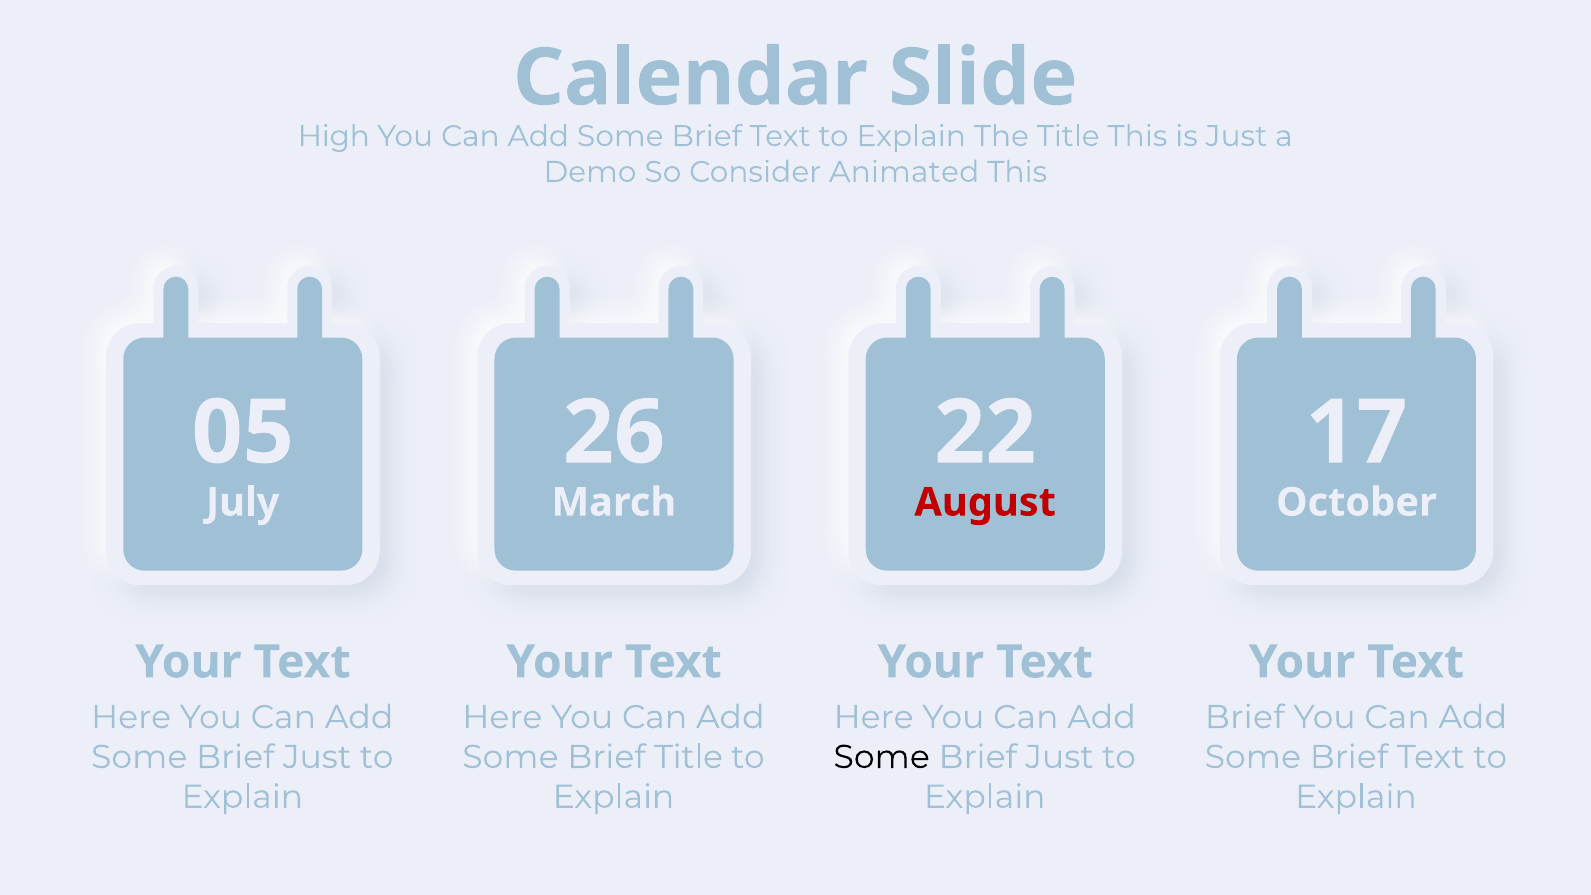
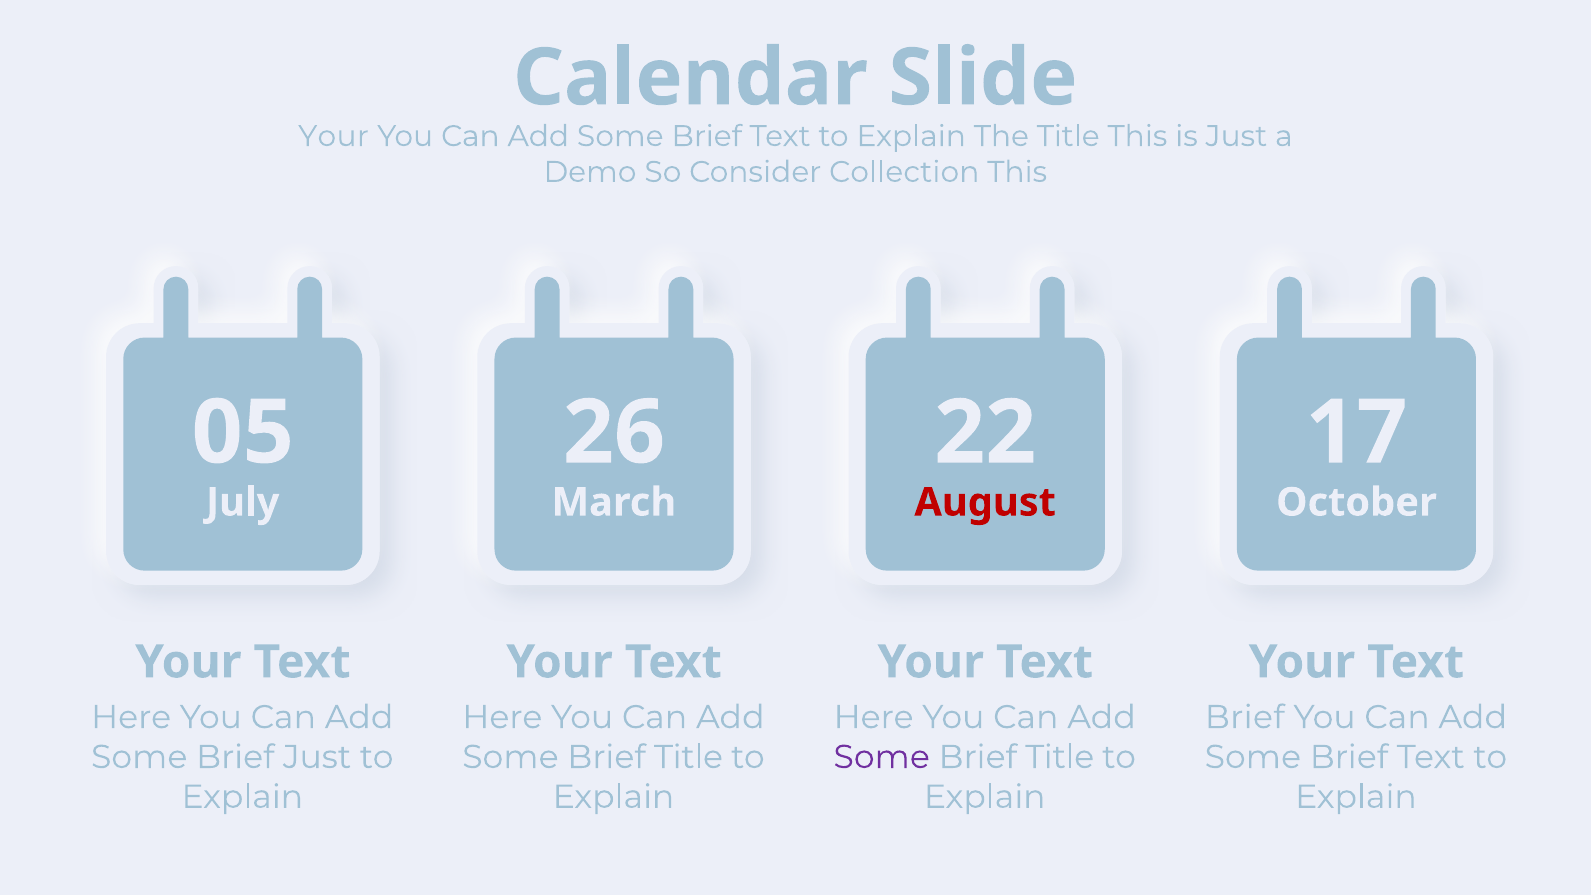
High: High -> Your (334, 136)
Animated: Animated -> Collection (904, 172)
Some colour: black -> purple (882, 757)
Just: Just -> Title (1060, 757)
